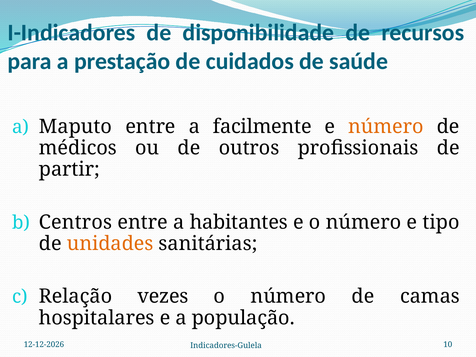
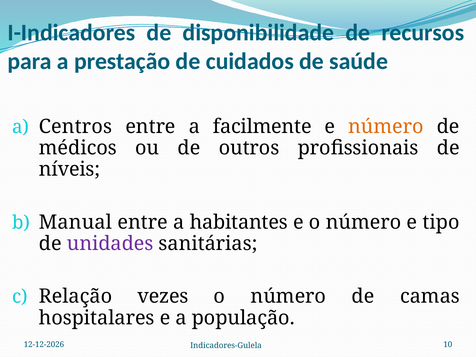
Maputo: Maputo -> Centros (75, 127)
partir: partir -> níveis (70, 169)
Centros: Centros -> Manual (75, 222)
unidades colour: orange -> purple (110, 244)
